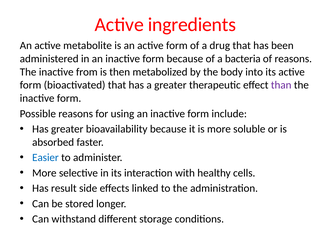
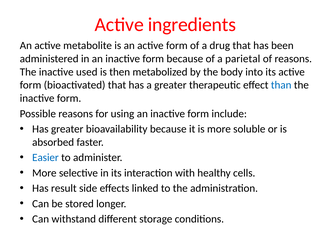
bacteria: bacteria -> parietal (243, 59)
from: from -> used (87, 72)
than colour: purple -> blue (281, 85)
